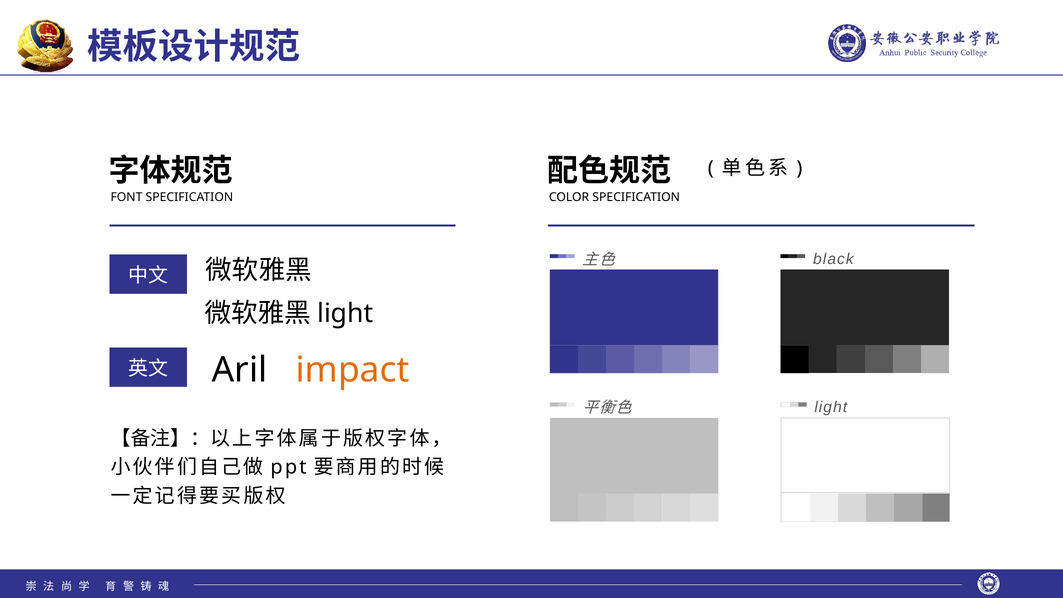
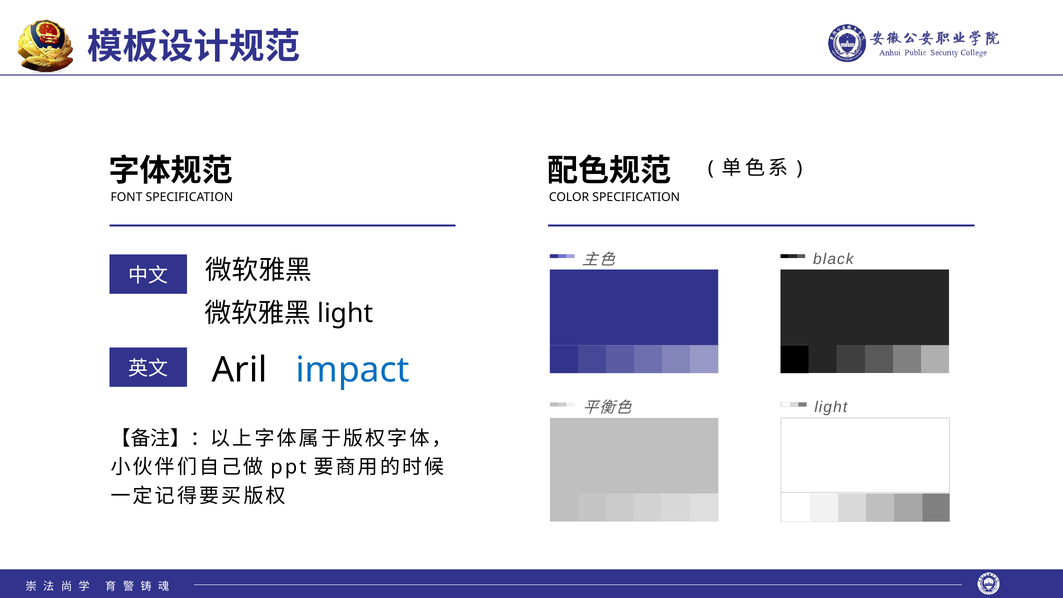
impact colour: orange -> blue (353, 370)
